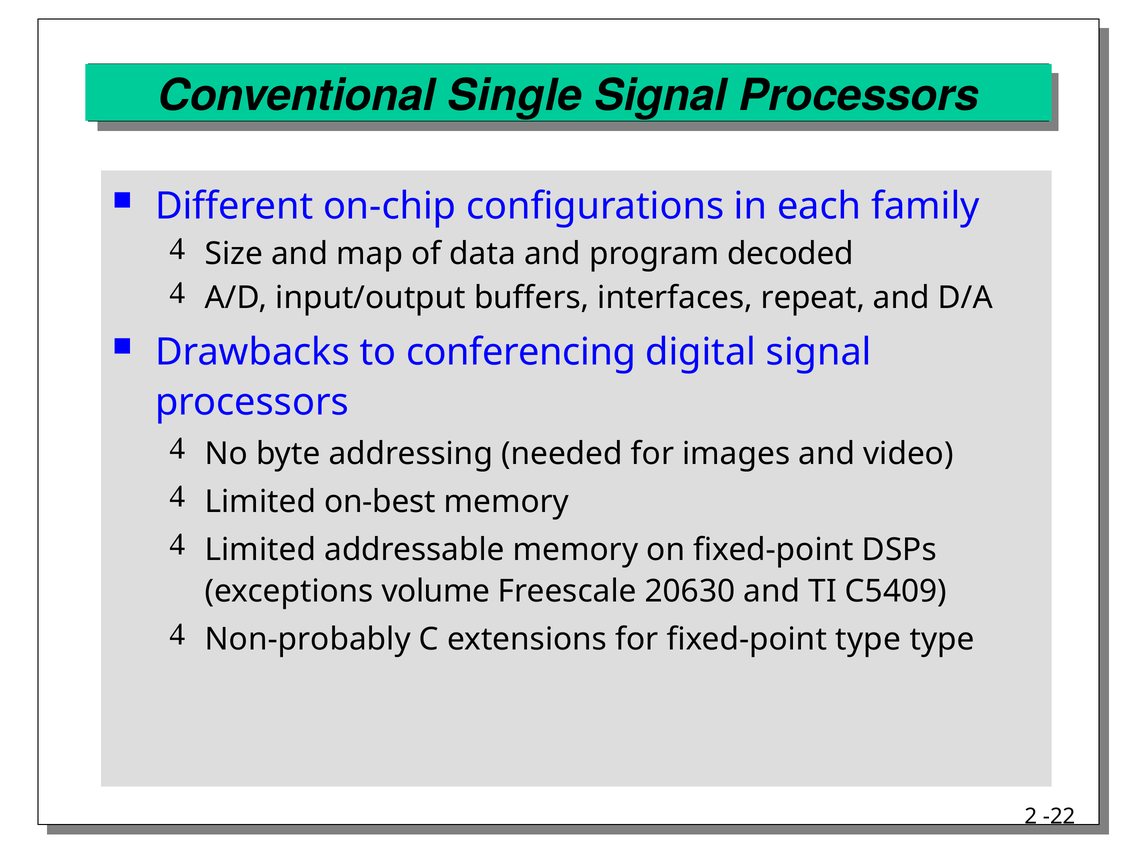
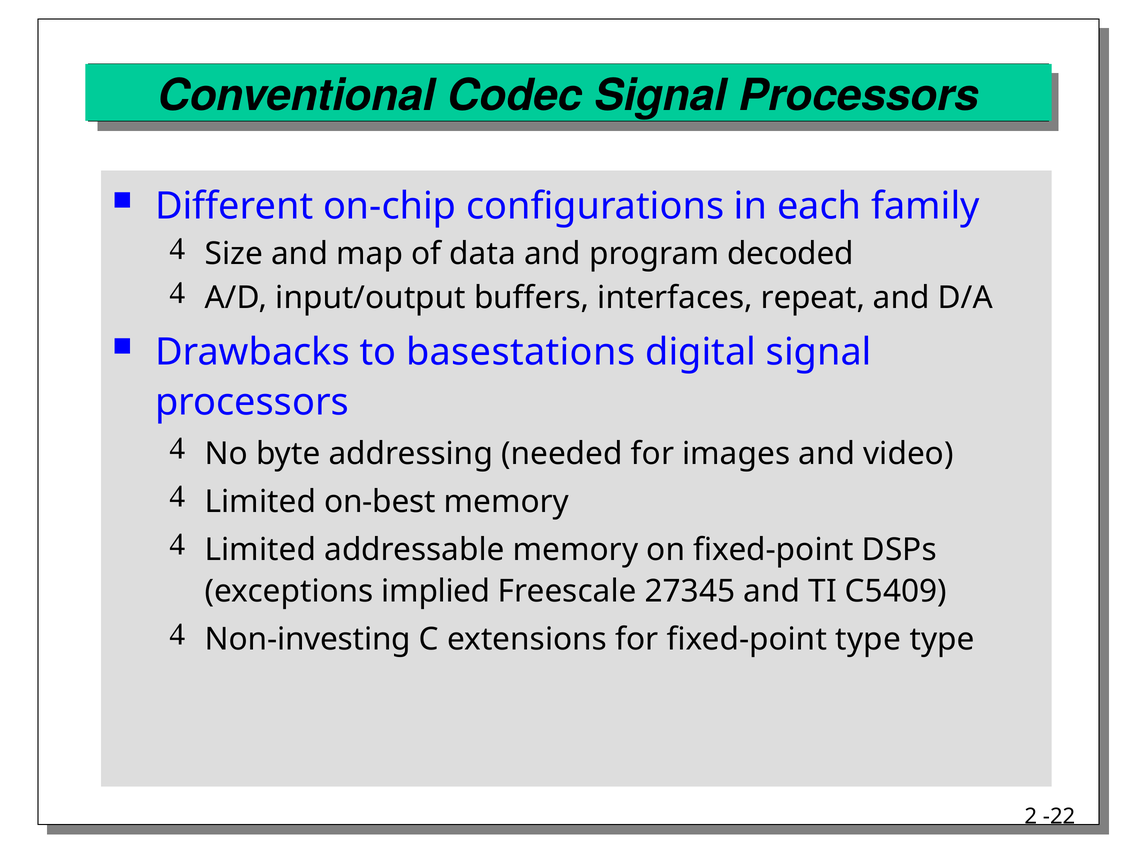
Single: Single -> Codec (515, 95)
conferencing: conferencing -> basestations (521, 352)
volume: volume -> implied (436, 591)
20630: 20630 -> 27345 (690, 591)
Non-probably: Non-probably -> Non-investing (308, 639)
